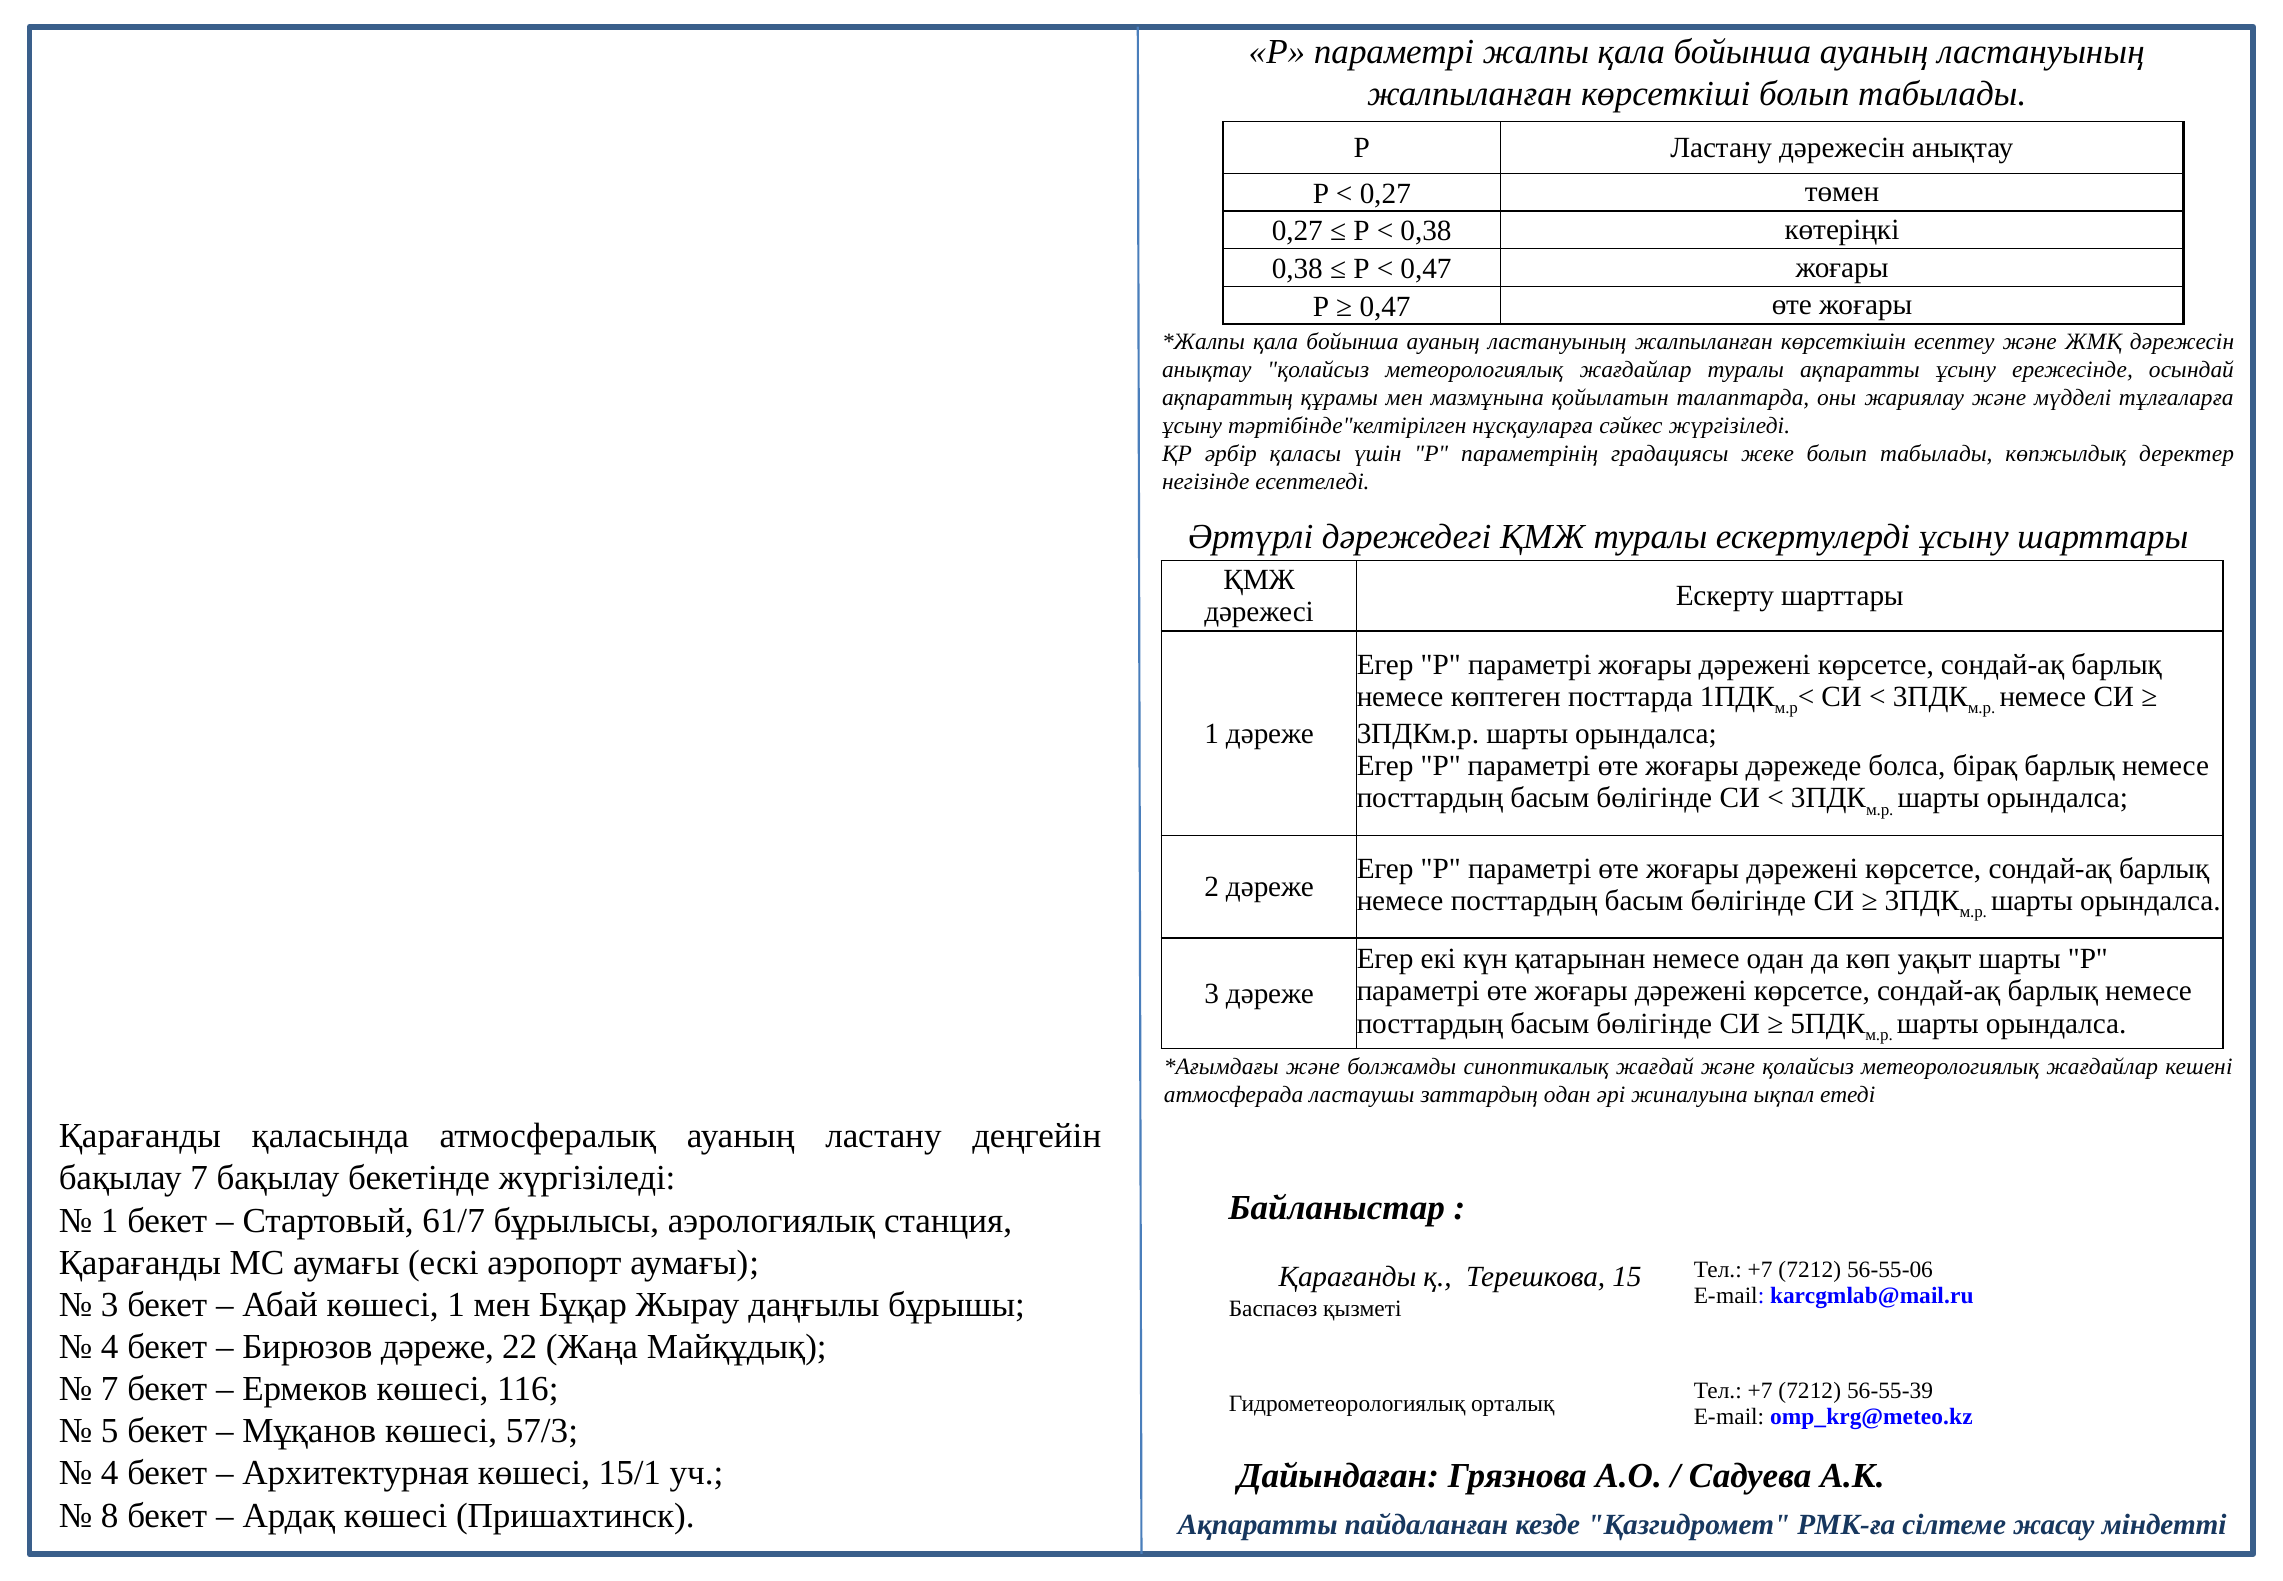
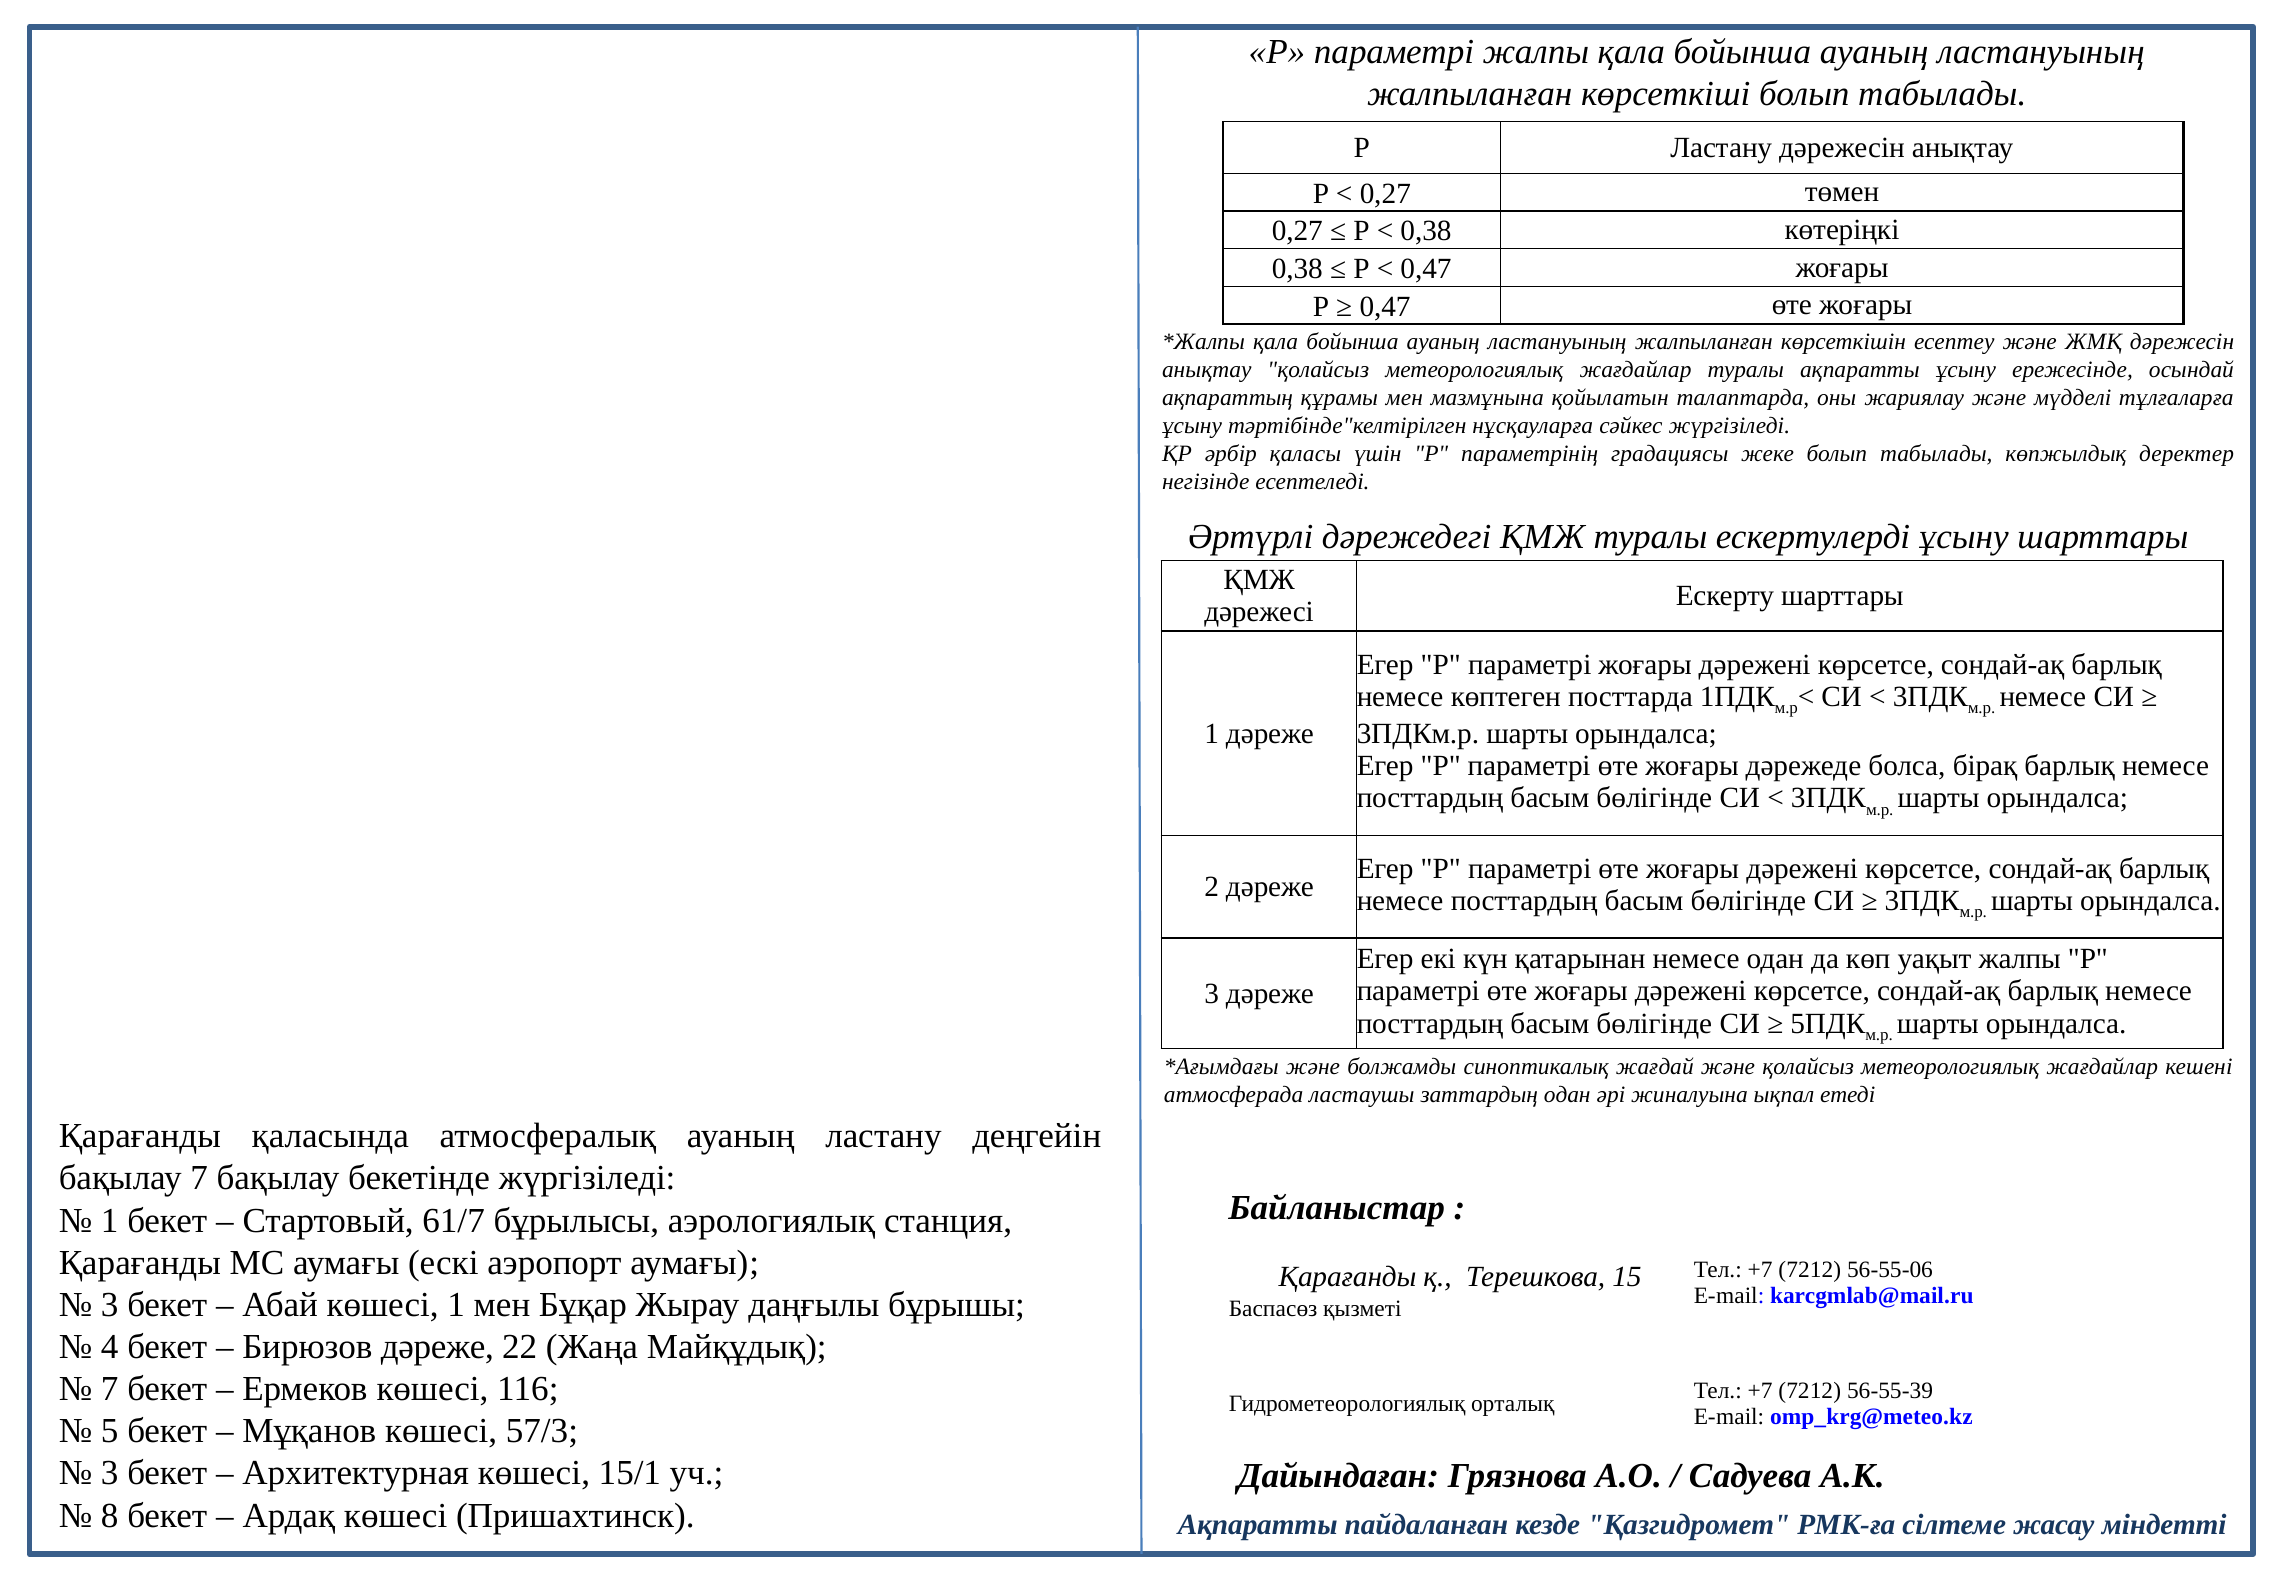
уақыт шарты: шарты -> жалпы (2020, 959)
4: 4 -> 3 (110, 1473)
